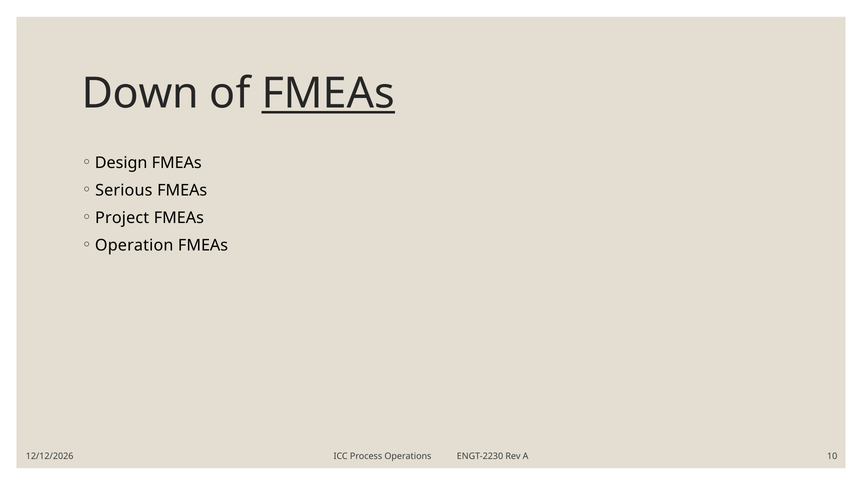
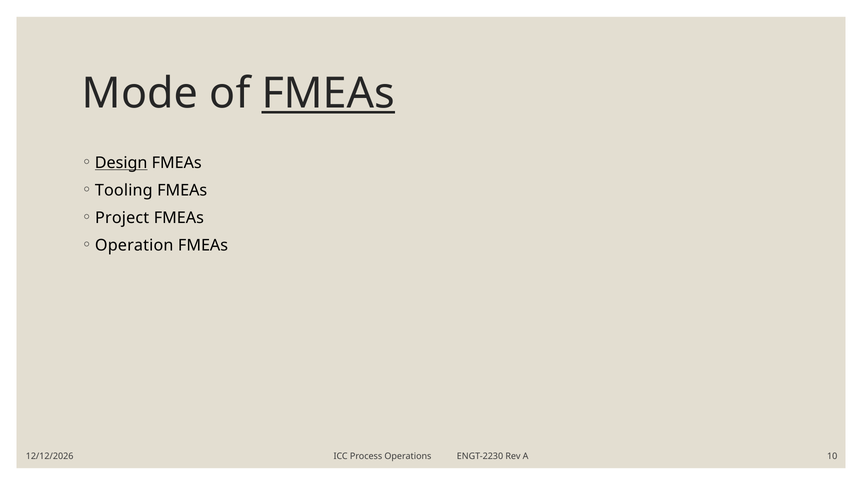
Down: Down -> Mode (140, 94)
Design underline: none -> present (121, 163)
Serious: Serious -> Tooling (124, 190)
